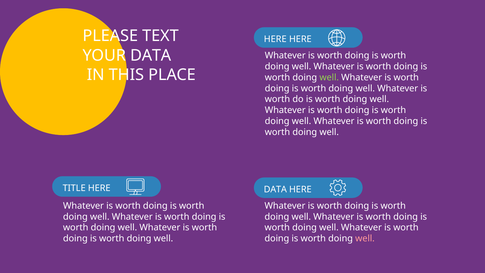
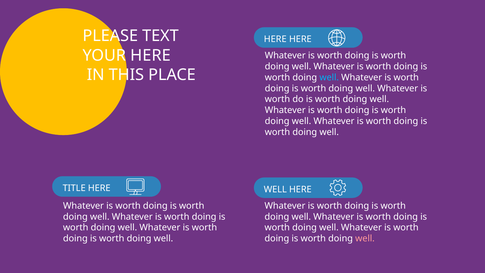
YOUR DATA: DATA -> HERE (150, 55)
well colour: light green -> light blue (329, 77)
HERE DATA: DATA -> WELL (275, 189)
